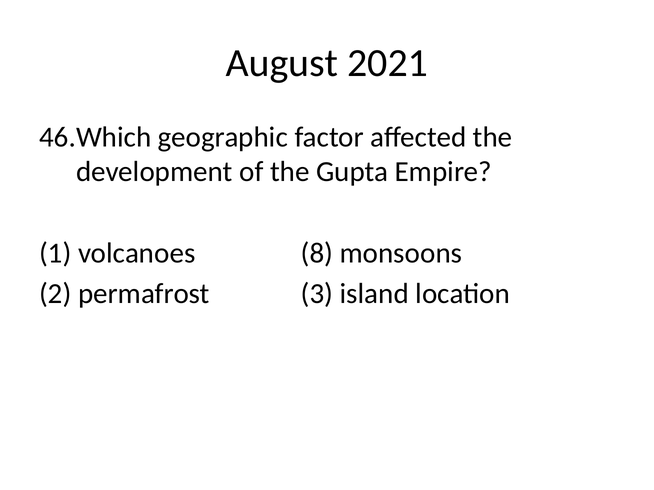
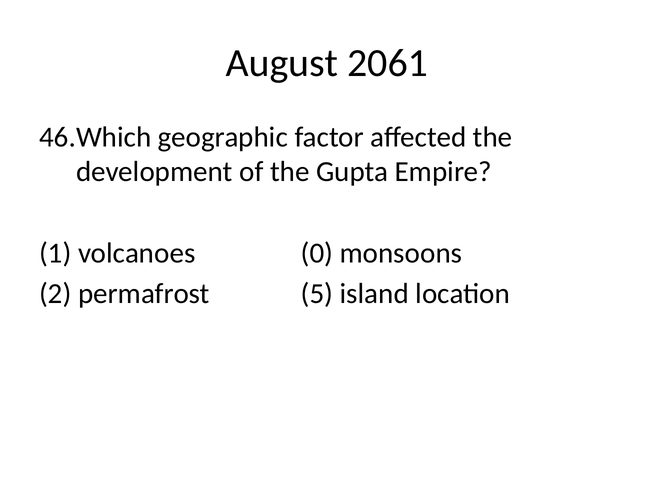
2021: 2021 -> 2061 (388, 63)
8: 8 -> 0 (317, 254)
3: 3 -> 5 (317, 294)
